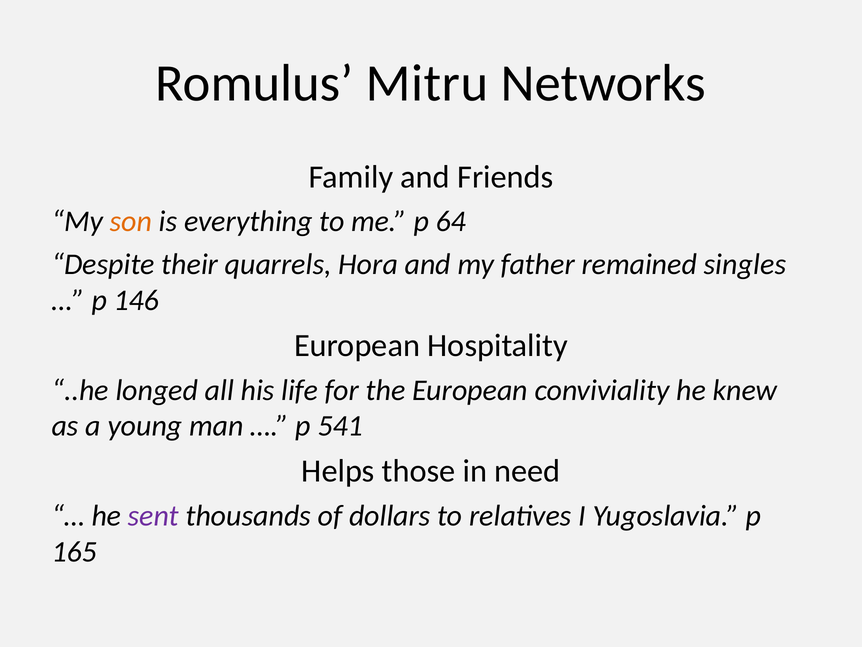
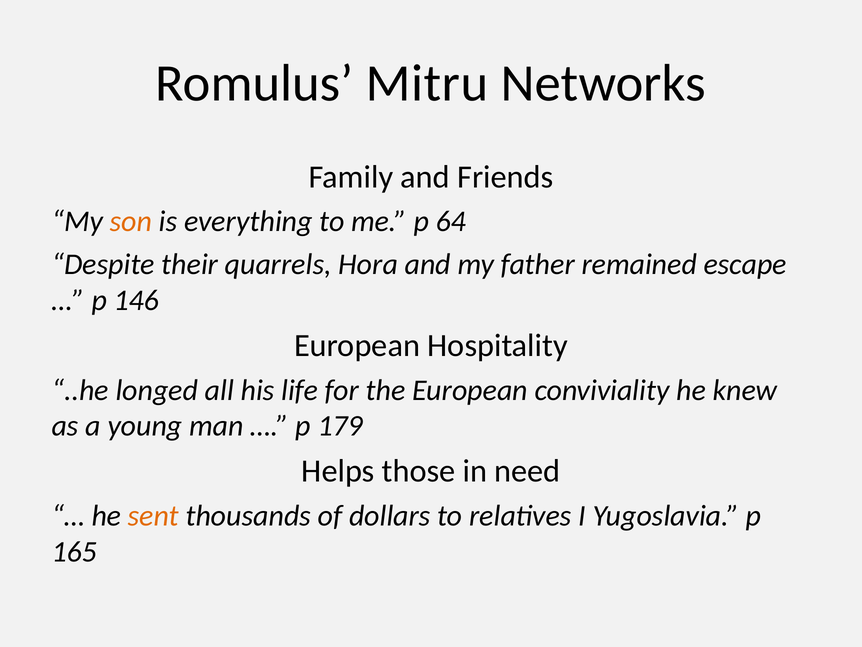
singles: singles -> escape (745, 264)
541: 541 -> 179 (340, 426)
sent colour: purple -> orange (153, 515)
